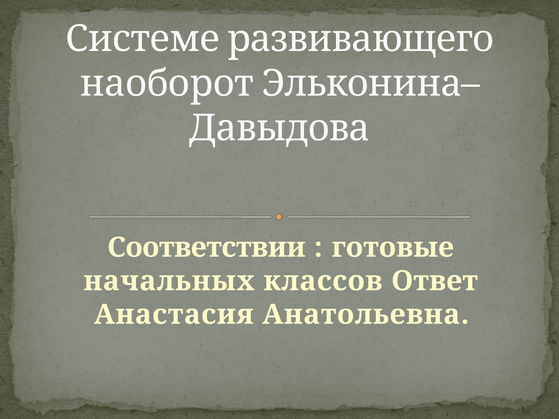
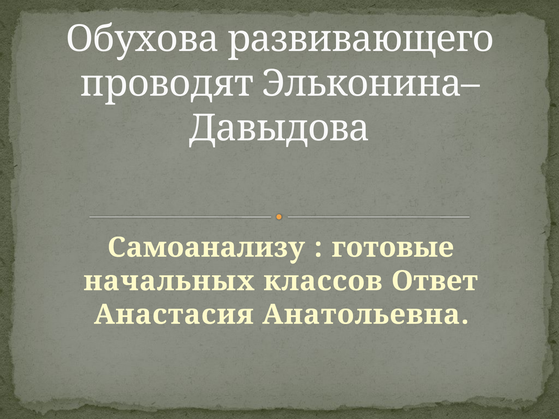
Системе: Системе -> Обухова (143, 39)
наоборот: наоборот -> проводят (167, 84)
Соответствии: Соответствии -> Самоанализу (206, 248)
